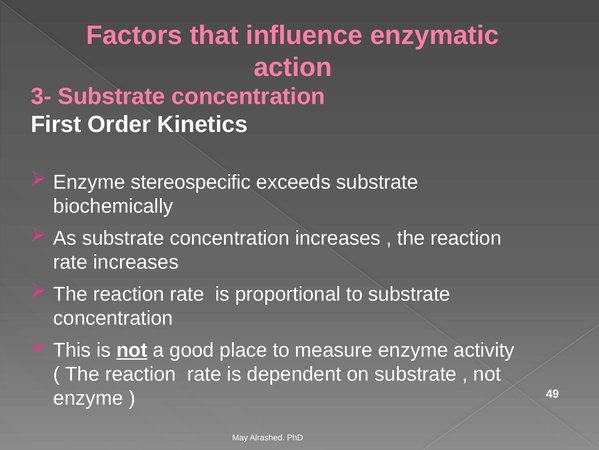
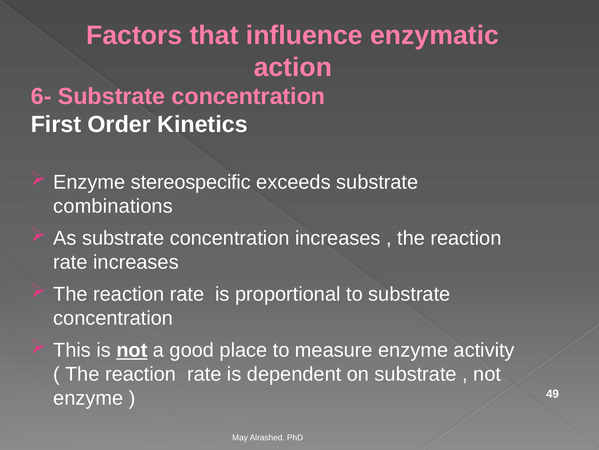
3-: 3- -> 6- (41, 96)
biochemically: biochemically -> combinations (113, 206)
